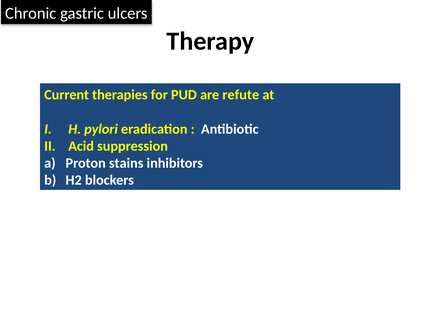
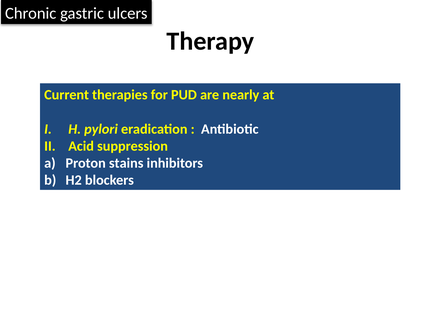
refute: refute -> nearly (241, 95)
